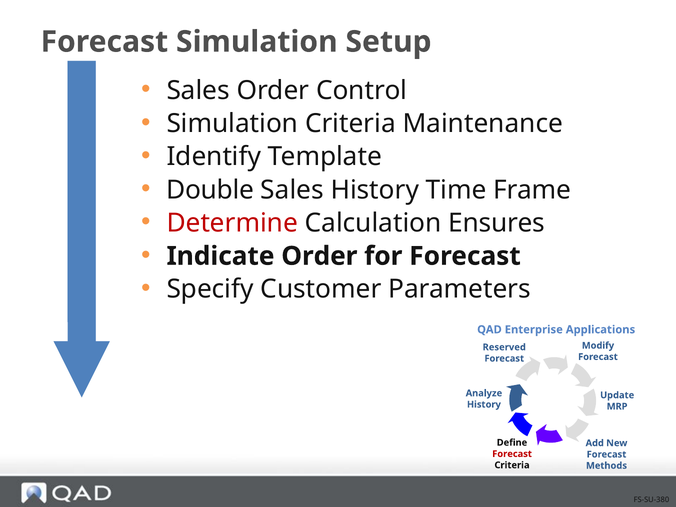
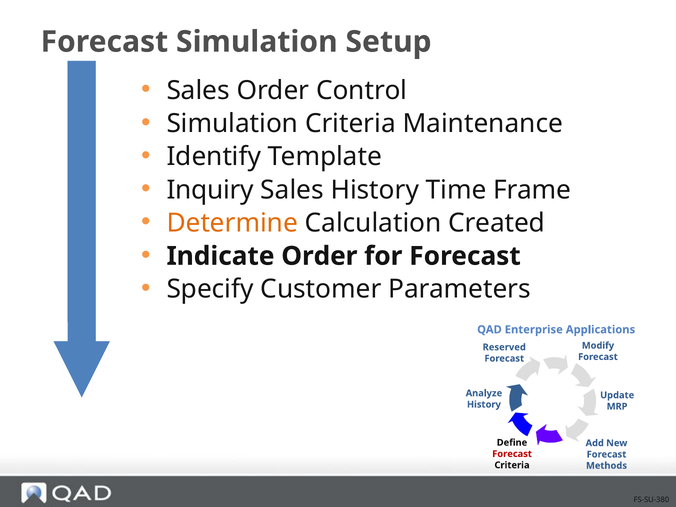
Double: Double -> Inquiry (210, 190)
Determine colour: red -> orange (232, 223)
Ensures: Ensures -> Created (497, 223)
